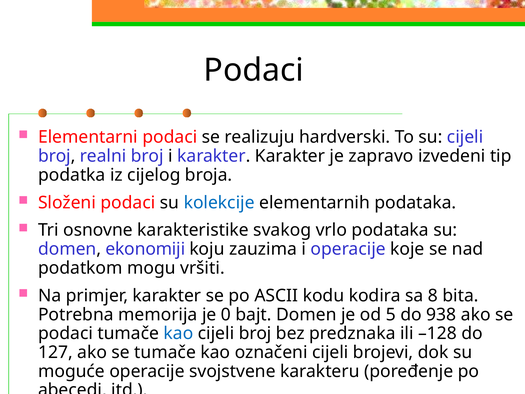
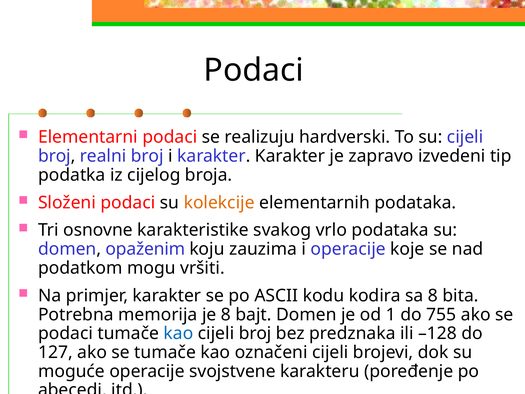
kolekcije colour: blue -> orange (219, 202)
ekonomiji: ekonomiji -> opaženim (145, 249)
je 0: 0 -> 8 (226, 314)
5: 5 -> 1 (391, 314)
938: 938 -> 755 (441, 314)
